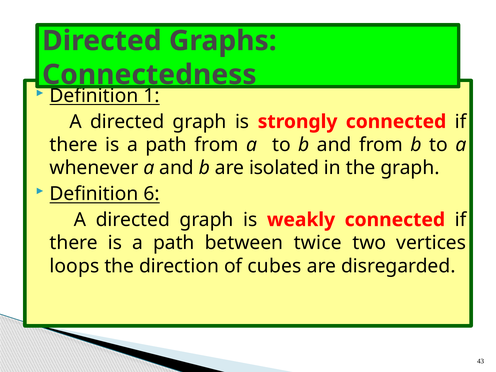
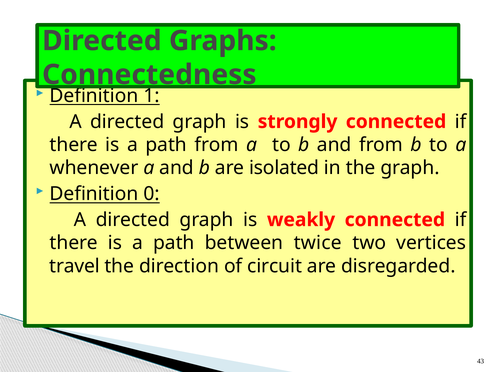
6: 6 -> 0 (151, 194)
loops: loops -> travel (75, 266)
cubes: cubes -> circuit (275, 266)
